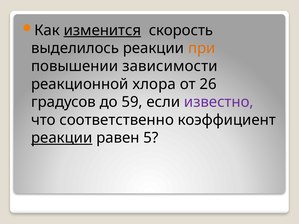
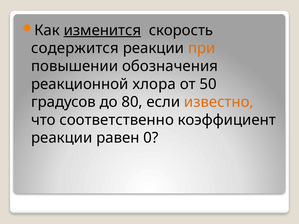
выделилось: выделилось -> содержится (75, 48)
зависимости: зависимости -> обозначения (170, 66)
26: 26 -> 50 (208, 84)
59: 59 -> 80 (132, 102)
известно colour: purple -> orange (219, 102)
реакции underline: present -> none (62, 138)
5: 5 -> 0 (151, 138)
